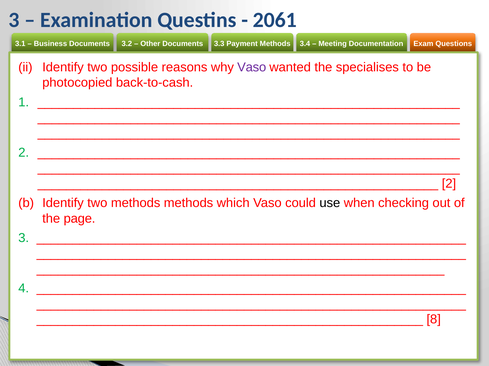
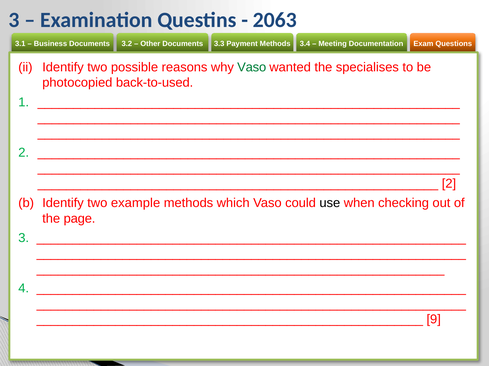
2061: 2061 -> 2063 (275, 20)
Vaso colour: purple -> green (252, 67)
back-to-cash: back-to-cash -> back-to-used (155, 83)
two methods: methods -> example (136, 203)
8: 8 -> 9 (434, 320)
